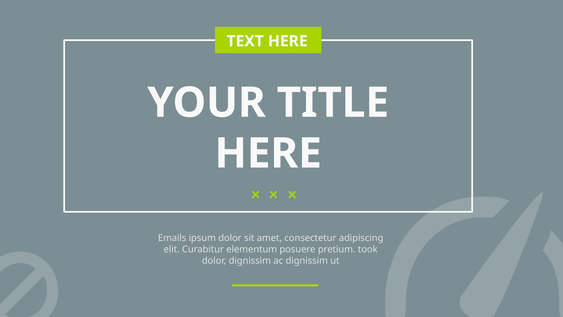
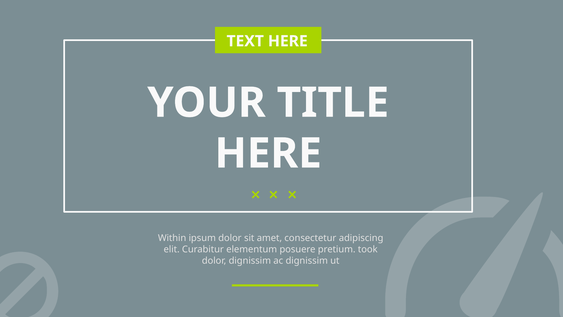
Emails: Emails -> Within (172, 238)
